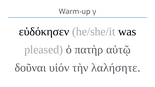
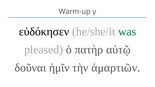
was colour: black -> green (127, 32)
υἱόν: υἱόν -> ἡμῖν (59, 68)
λαλήσητε: λαλήσητε -> ἁμαρτιῶν (116, 68)
